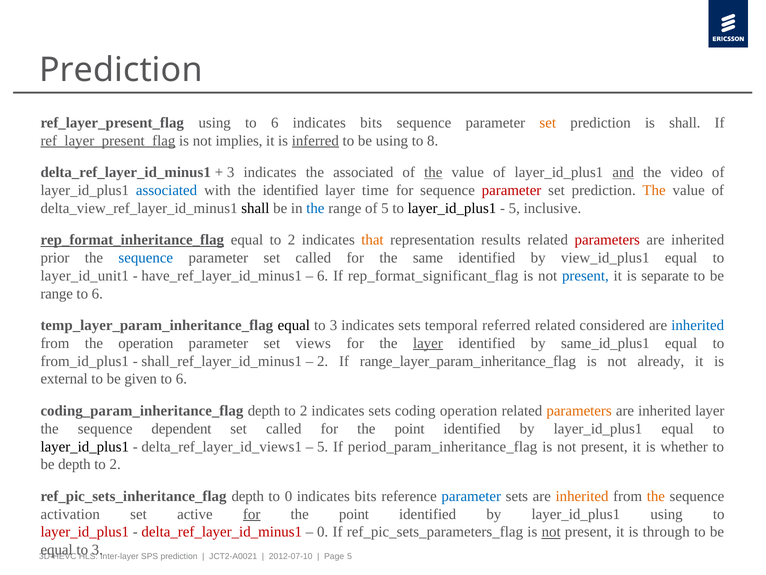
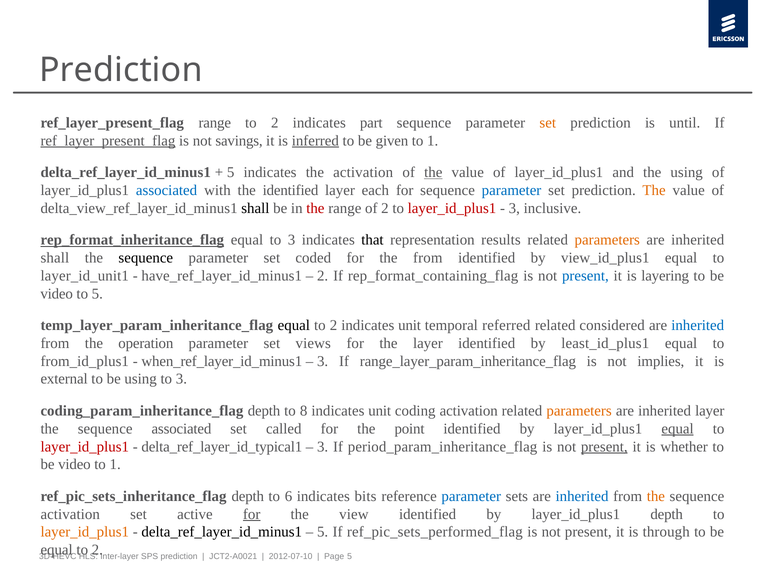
ref_layer_present_flag using: using -> range (215, 123)
6: 6 -> 2 (275, 123)
bits: bits -> part (371, 123)
is shall: shall -> until (685, 123)
implies: implies -> savings (239, 141)
be using: using -> given (392, 141)
8: 8 -> 1 (433, 141)
3: 3 -> 5 (231, 172)
the associated: associated -> activation (363, 172)
and underline: present -> none (623, 172)
the video: video -> using (687, 172)
time: time -> each (375, 190)
parameter colour: red -> blue (512, 190)
the colour: blue -> red (315, 208)
of 5: 5 -> 2 (385, 208)
layer_id_plus1 colour: black -> red (452, 208)
5: 5 -> 3 (514, 208)
equal to 2: 2 -> 3 (292, 240)
that colour: orange -> black (372, 240)
parameters colour: red -> orange (607, 240)
prior: prior -> shall (55, 258)
sequence colour: blue -> black (146, 258)
parameter set called: called -> coded (313, 258)
the same: same -> from (428, 258)
6: 6 -> 2 (323, 275)
rep_format_significant_flag: rep_format_significant_flag -> rep_format_containing_flag (433, 275)
separate: separate -> layering (665, 275)
range: range -> video (57, 293)
6: 6 -> 5 (97, 293)
3: 3 -> 2 (334, 325)
sets: sets -> unit (410, 325)
layer underline: present -> none (428, 343)
same_id_plus1: same_id_plus1 -> least_id_plus1 (605, 343)
shall_ref_layer_id_minus1: shall_ref_layer_id_minus1 -> when_ref_layer_id_minus1 (222, 361)
2: 2 -> 3 (323, 361)
already: already -> implies (661, 361)
be given: given -> using (141, 379)
6: 6 -> 3 (181, 379)
2: 2 -> 8 (304, 410)
sets: sets -> unit (380, 410)
coding operation: operation -> activation (469, 410)
sequence dependent: dependent -> associated (181, 428)
equal underline: none -> present (678, 428)
layer_id_plus1 colour: black -> red (85, 446)
delta_ref_layer_id_views1: delta_ref_layer_id_views1 -> delta_ref_layer_id_typical1 (222, 446)
5: 5 -> 3 (323, 446)
present underline: none -> present (604, 446)
depth: depth -> video (74, 464)
2: 2 -> 1 (115, 464)
to 0: 0 -> 6 (288, 496)
inherited colour: orange -> blue (582, 496)
point: point -> view (354, 514)
layer_id_plus1 using: using -> depth (667, 514)
layer_id_plus1 colour: red -> orange (85, 532)
delta_ref_layer_id_minus1 colour: red -> black (222, 532)
0: 0 -> 5 (323, 532)
ref_pic_sets_parameters_flag: ref_pic_sets_parameters_flag -> ref_pic_sets_performed_flag (435, 532)
not underline: present -> none (551, 532)
3: 3 -> 2 (97, 549)
